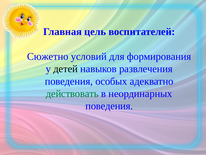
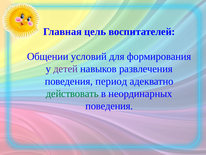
Сюжетно: Сюжетно -> Общении (48, 56)
детей colour: black -> purple (66, 69)
особых: особых -> период (111, 81)
